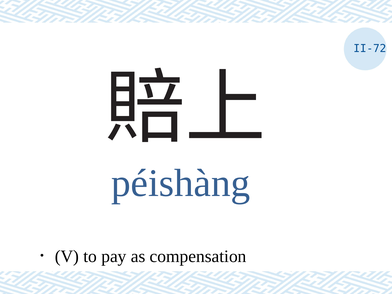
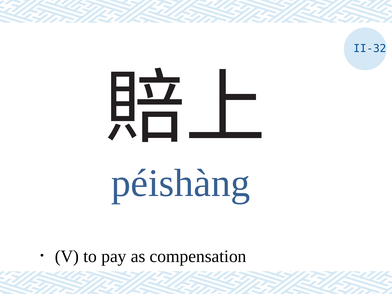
II-72: II-72 -> II-32 (370, 48)
